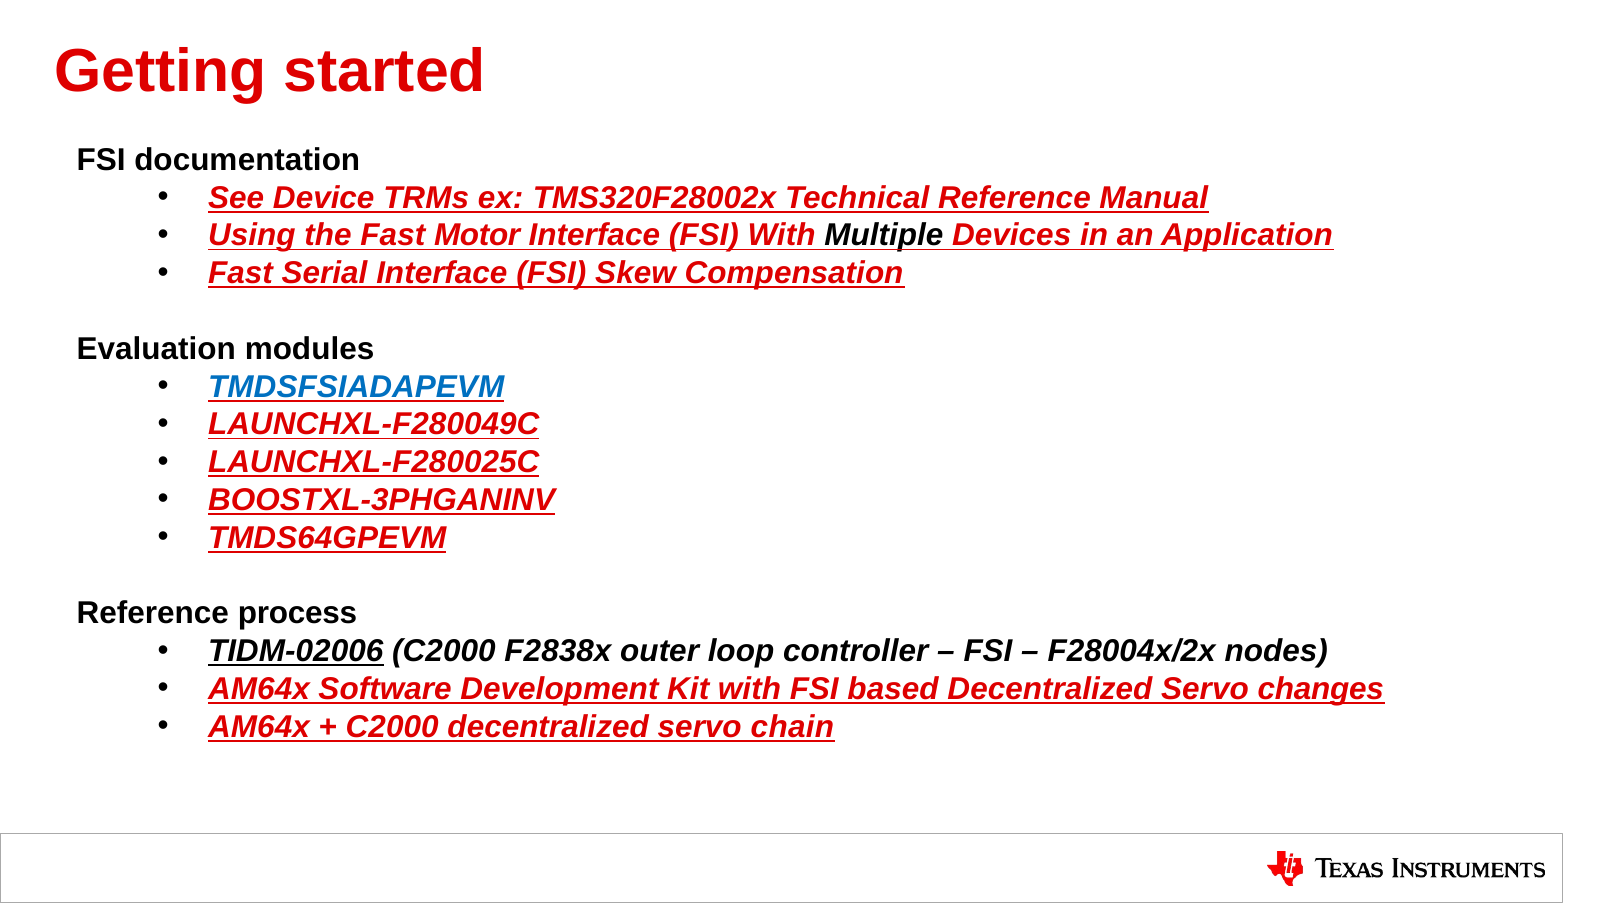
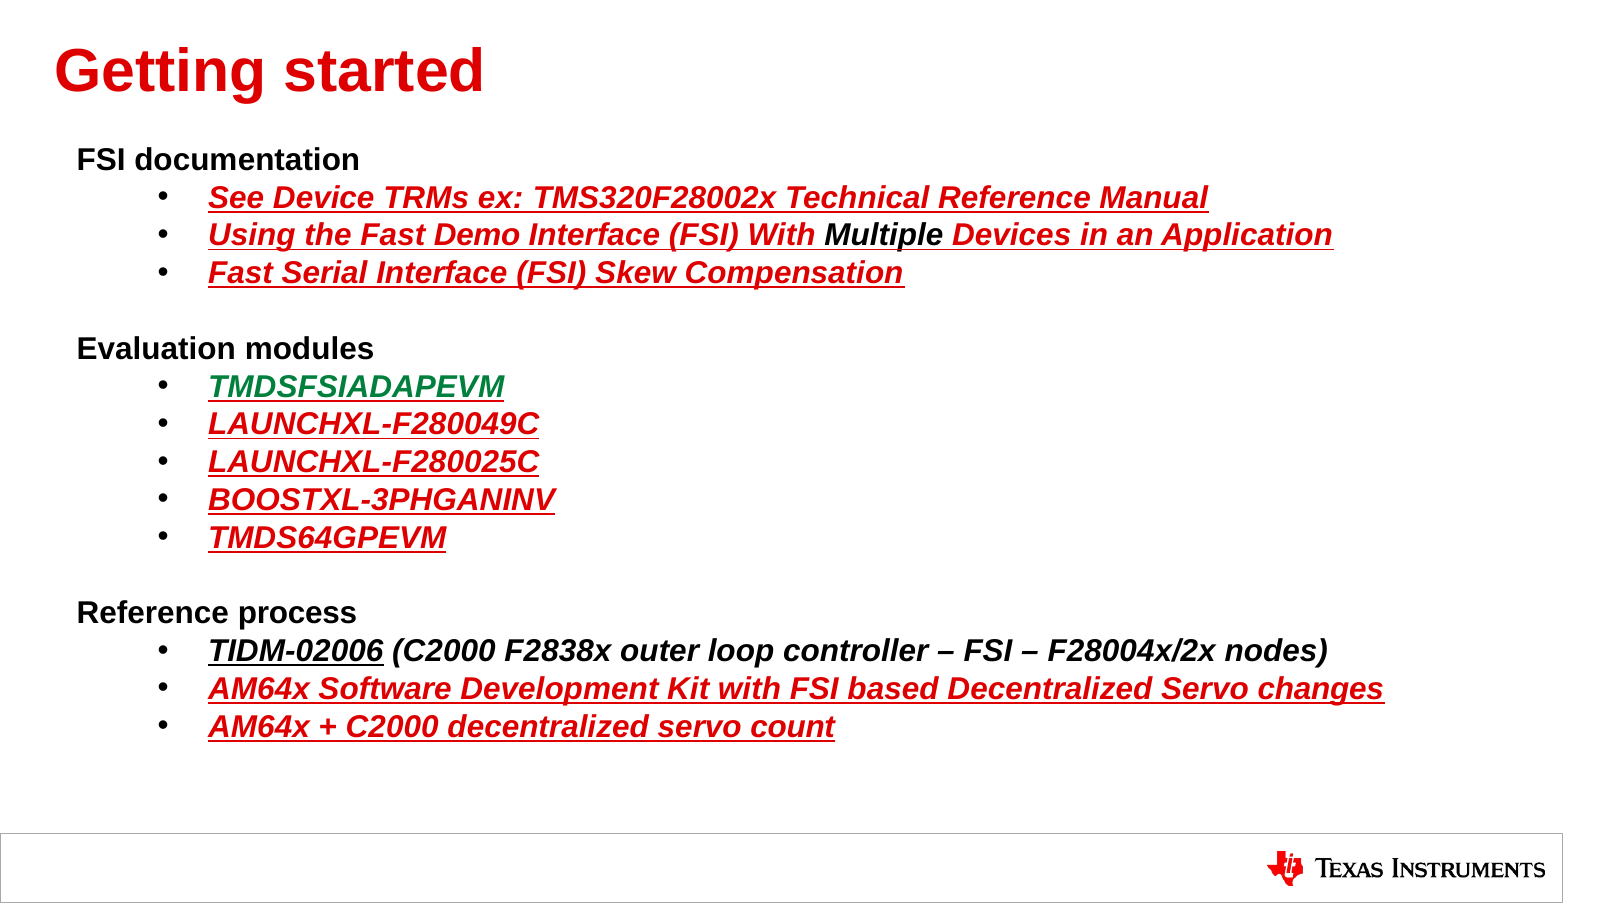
Motor: Motor -> Demo (477, 235)
TMDSFSIADAPEVM colour: blue -> green (356, 387)
chain: chain -> count (793, 727)
